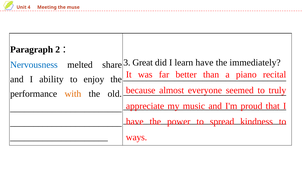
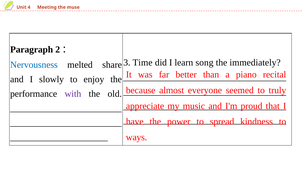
Great: Great -> Time (143, 63)
learn have: have -> song (204, 63)
ability: ability -> slowly (52, 79)
with colour: orange -> purple (73, 94)
